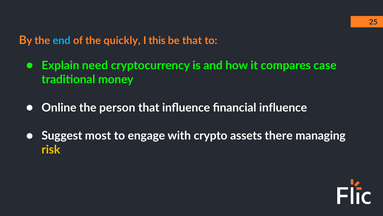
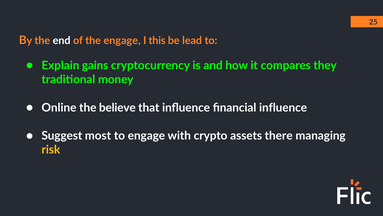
end colour: light blue -> white (62, 40)
the quickly: quickly -> engage (122, 40)
be that: that -> lead (192, 40)
need: need -> gains (95, 65)
case: case -> they (325, 65)
person: person -> believe (117, 107)
